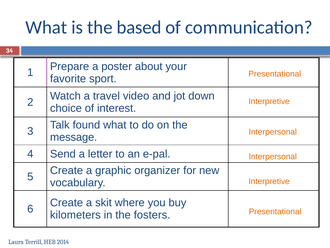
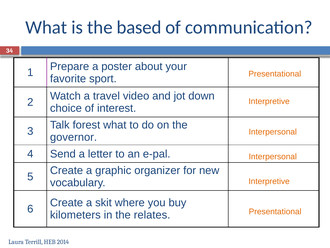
found: found -> forest (86, 125)
message: message -> governor (74, 137)
fosters: fosters -> relates (152, 215)
